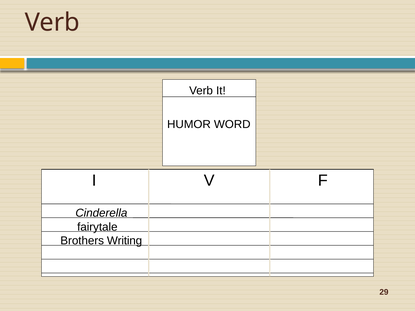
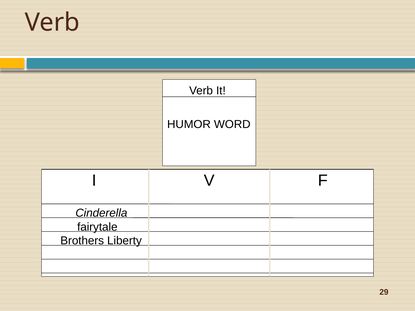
Writing: Writing -> Liberty (124, 241)
